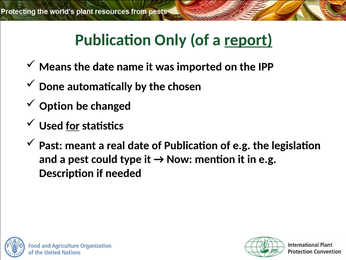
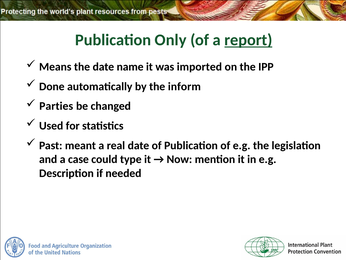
chosen: chosen -> inform (184, 86)
Option: Option -> Parties (56, 106)
for underline: present -> none (73, 126)
pest: pest -> case (78, 159)
